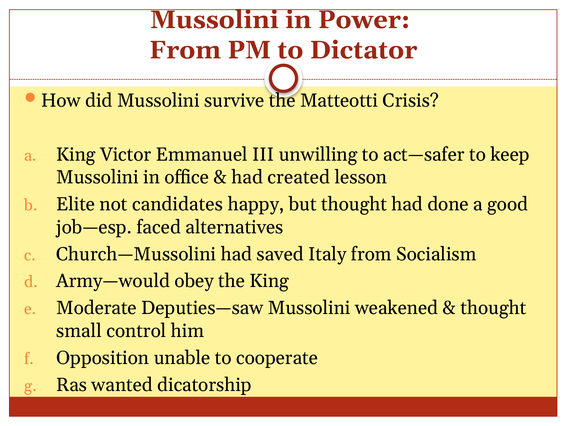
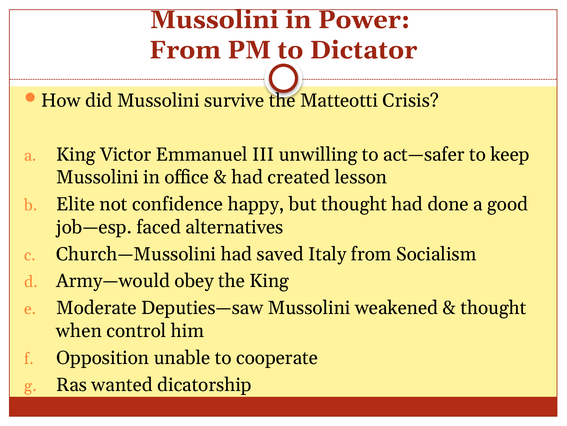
candidates: candidates -> confidence (178, 204)
small: small -> when (79, 330)
